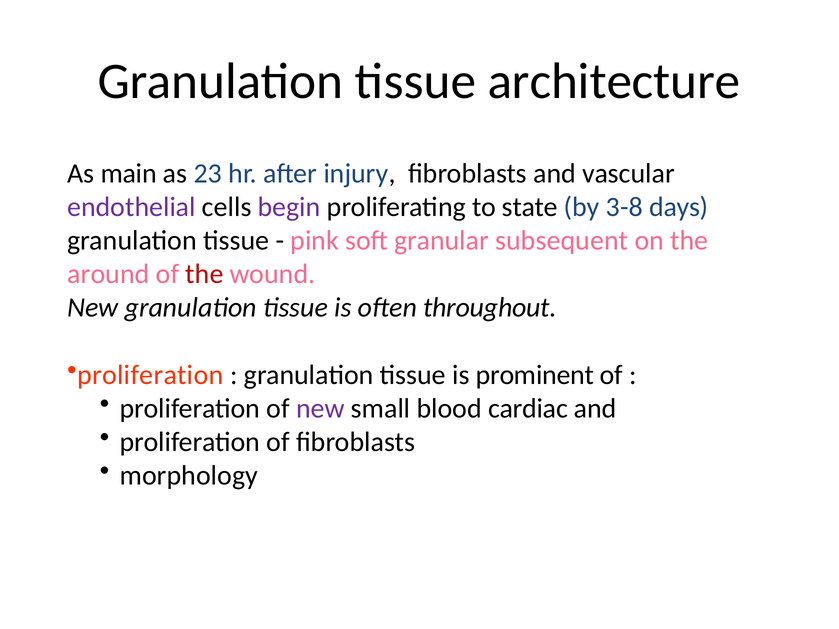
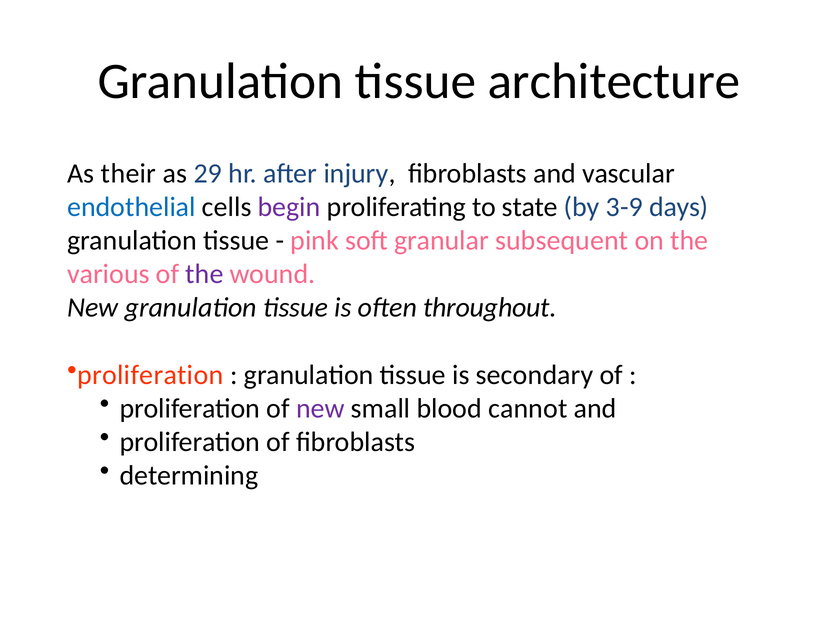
main: main -> their (129, 174)
23: 23 -> 29 (208, 174)
endothelial colour: purple -> blue (131, 207)
3-8: 3-8 -> 3-9 (624, 207)
around: around -> various (108, 274)
the colour: red -> purple (204, 274)
prominent: prominent -> secondary (535, 375)
cardiac: cardiac -> cannot (528, 409)
morphology: morphology -> determining (189, 476)
